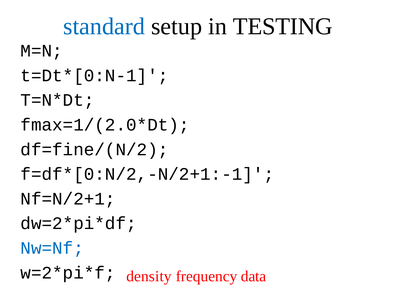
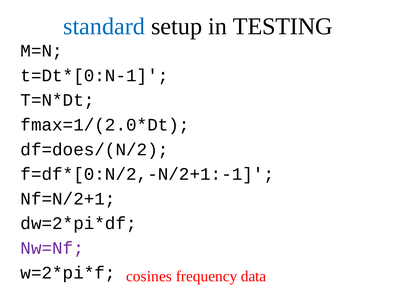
df=fine/(N/2: df=fine/(N/2 -> df=does/(N/2 (94, 149)
Nw=Nf colour: blue -> purple (52, 248)
density: density -> cosines (149, 276)
